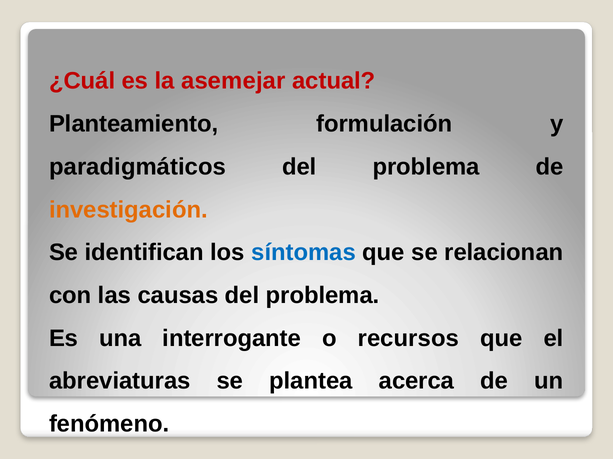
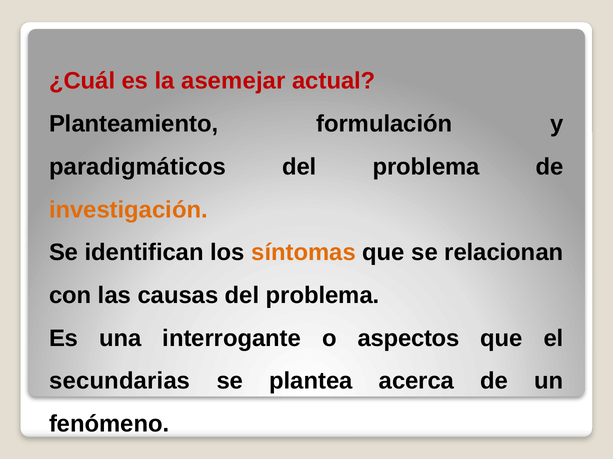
síntomas colour: blue -> orange (304, 253)
recursos: recursos -> aspectos (409, 339)
abreviaturas: abreviaturas -> secundarias (120, 382)
